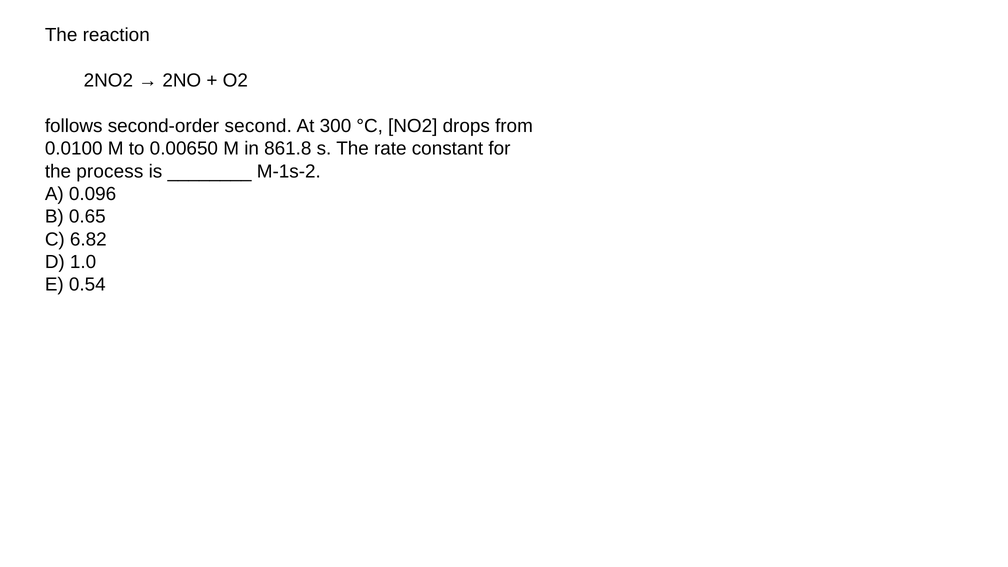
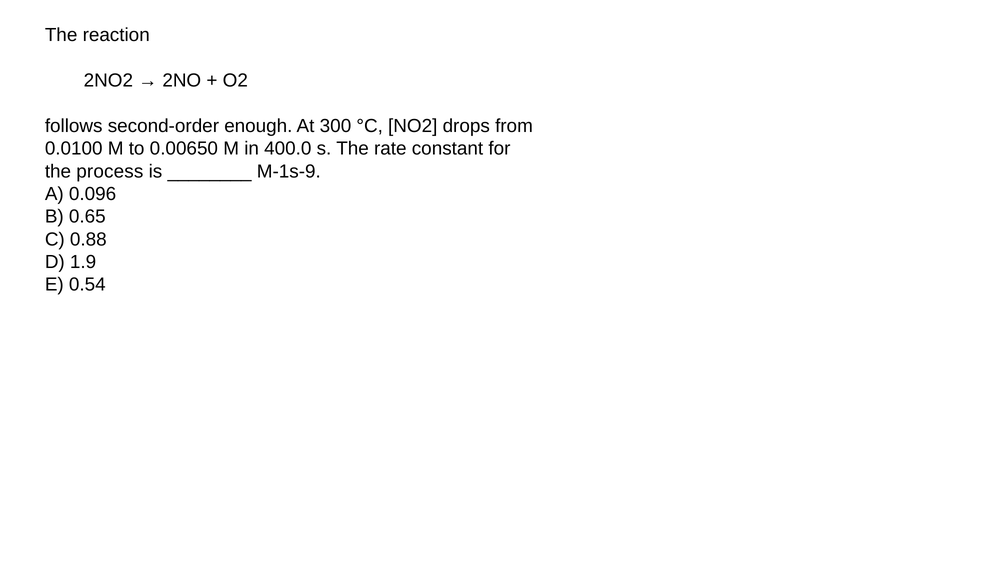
second: second -> enough (258, 126)
861.8: 861.8 -> 400.0 (288, 149)
M-1s-2: M-1s-2 -> M-1s-9 (289, 171)
6.82: 6.82 -> 0.88 (88, 239)
1.0: 1.0 -> 1.9 (83, 262)
